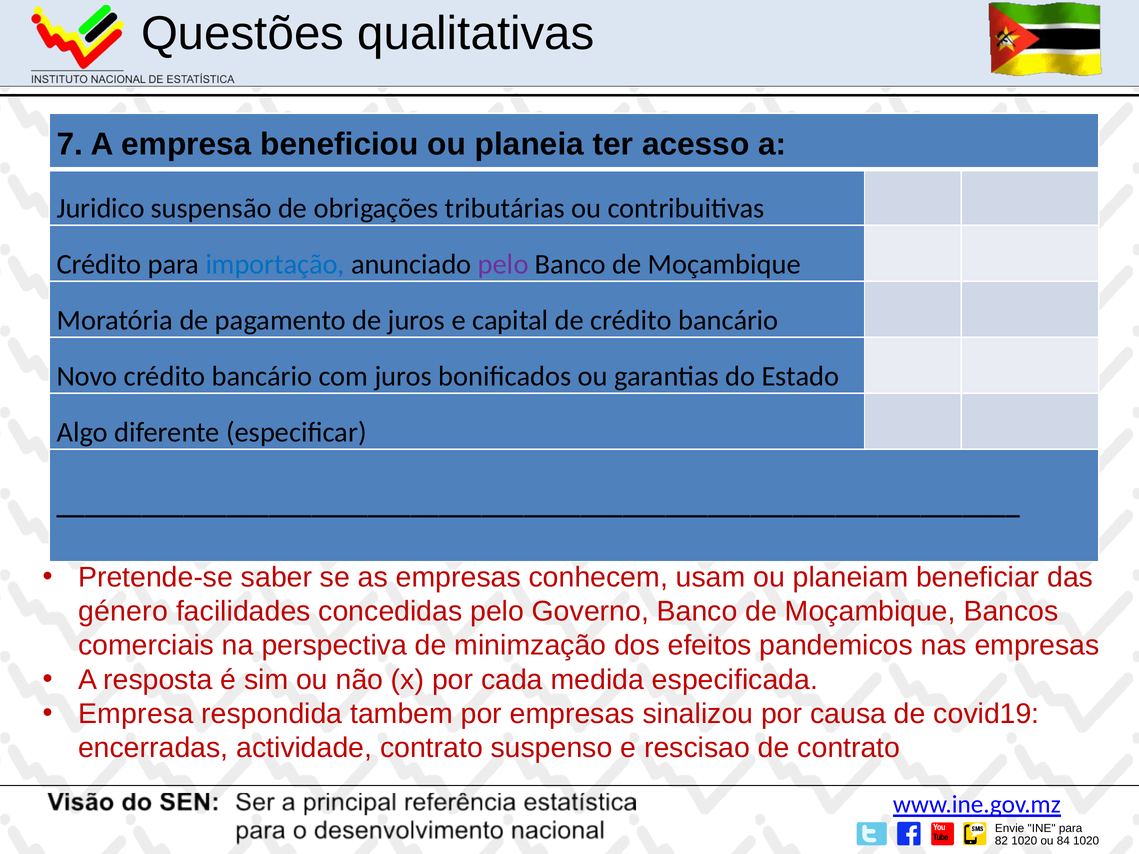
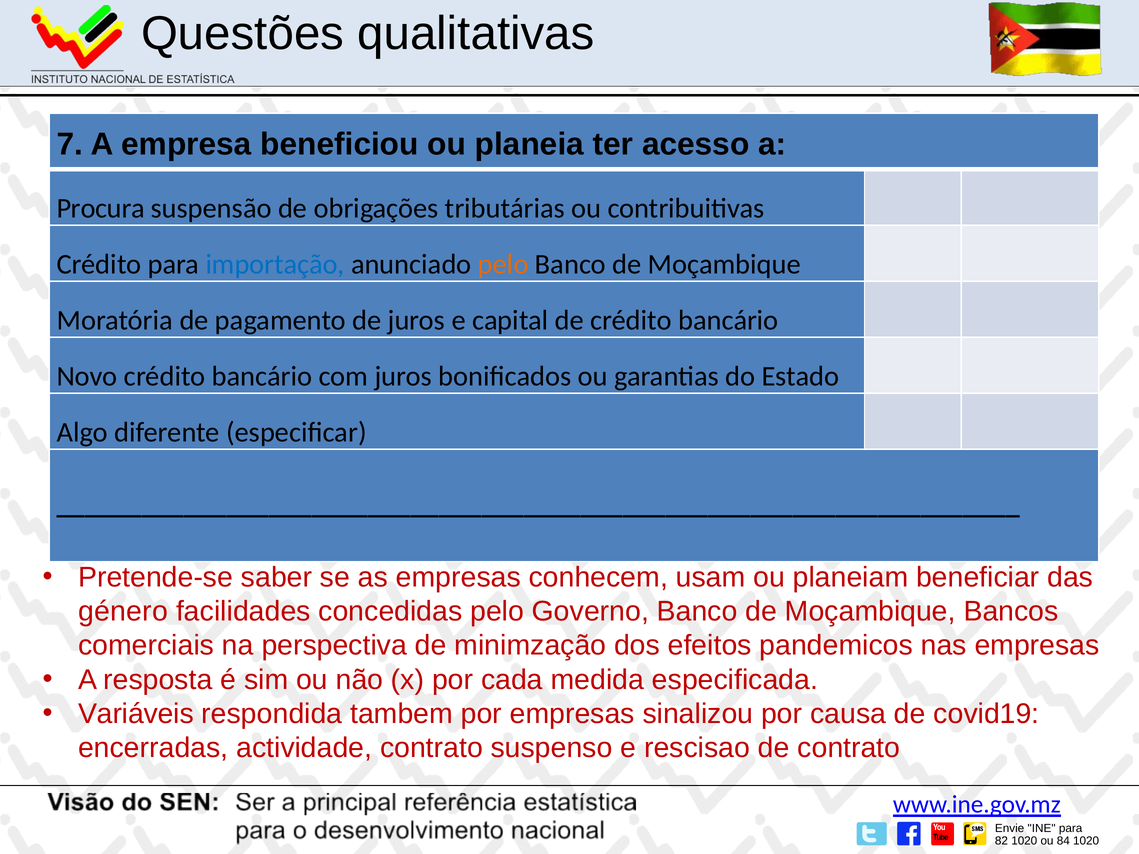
Juridico: Juridico -> Procura (101, 208)
pelo colour: purple -> orange (503, 264)
Empresa: Empresa -> Variáveis (136, 714)
